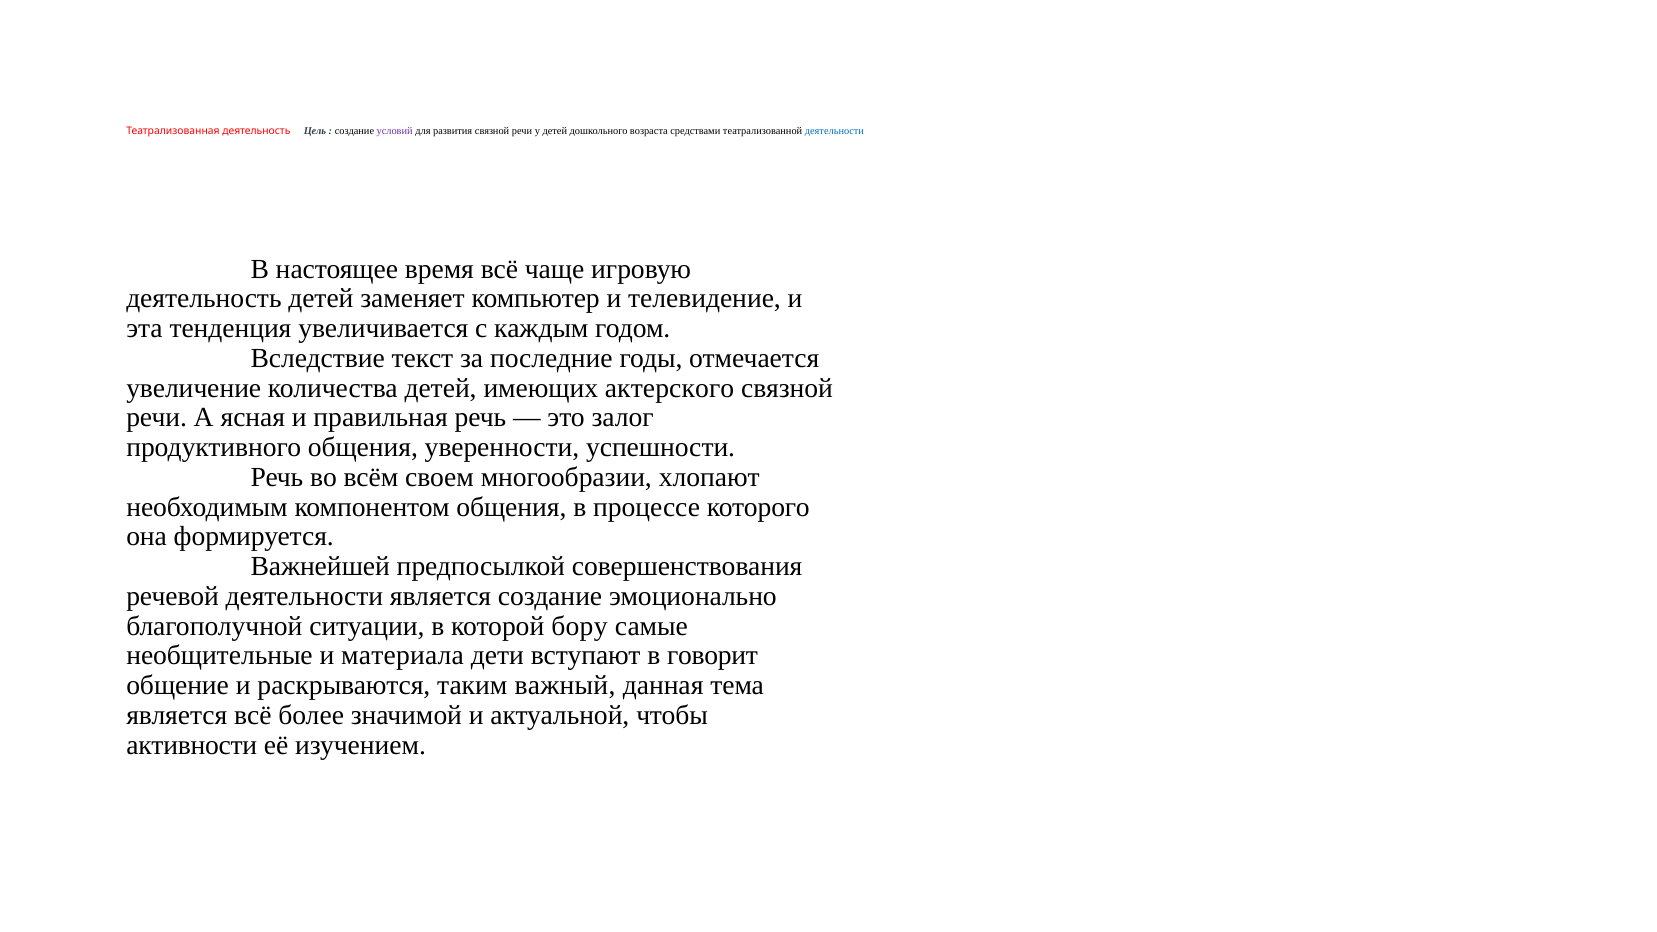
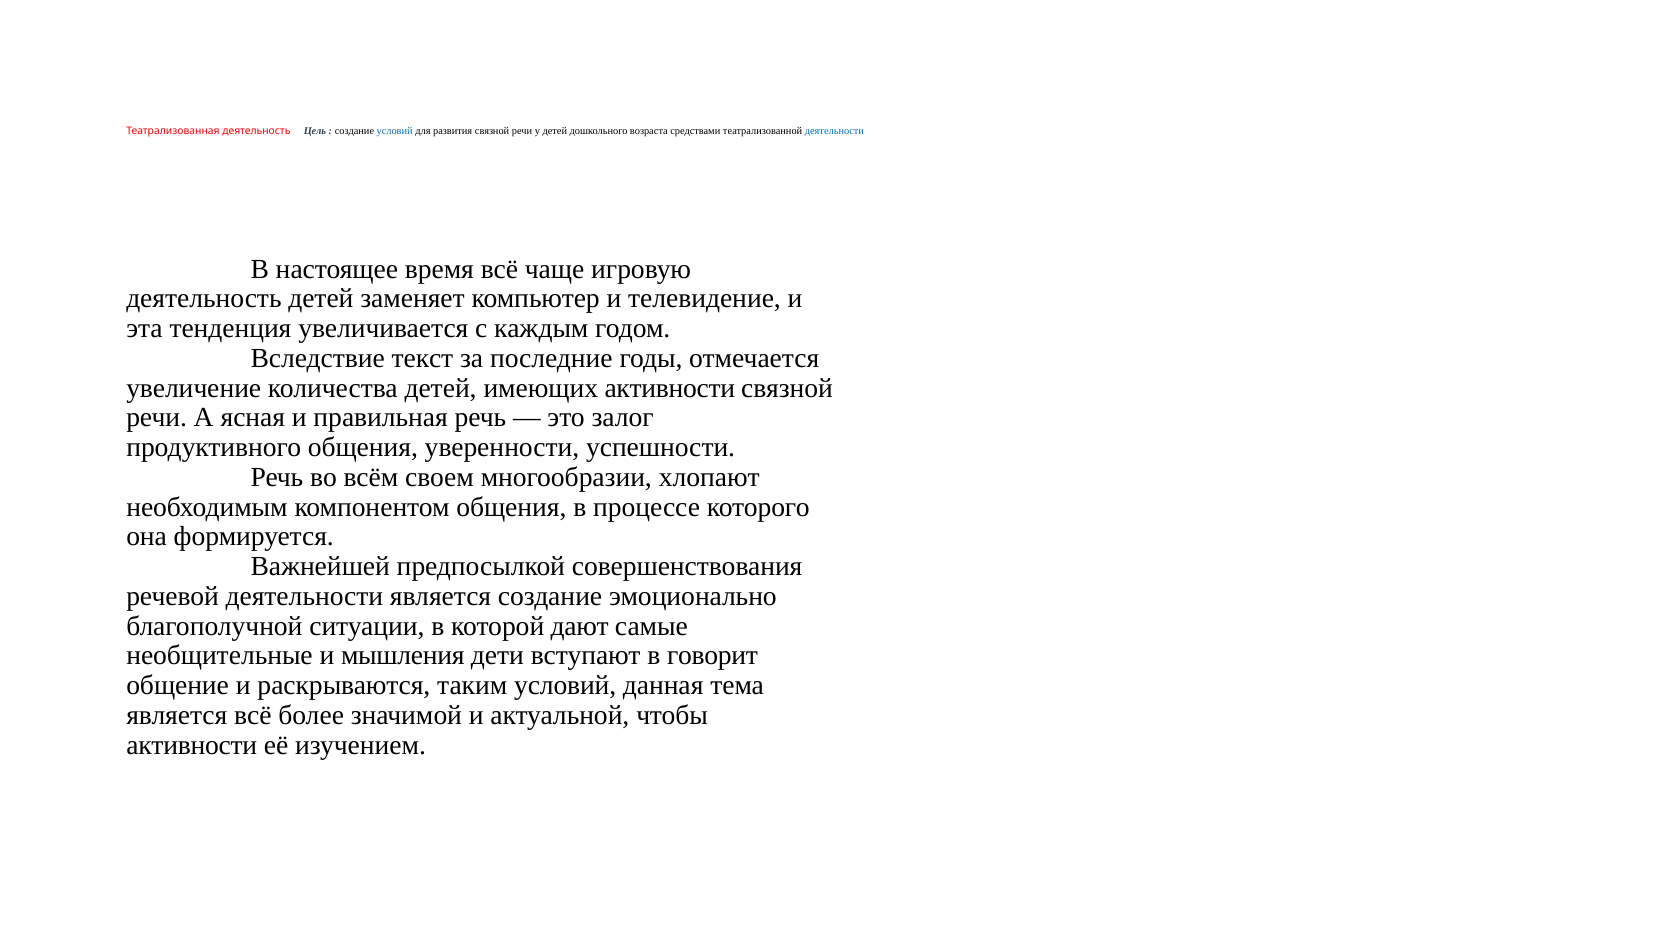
условий colour: purple -> blue (395, 131)
имеющих актерского: актерского -> активности (670, 388)
бору: бору -> дают (580, 626)
материала: материала -> мышления (403, 656)
таким важный: важный -> условий (565, 686)
